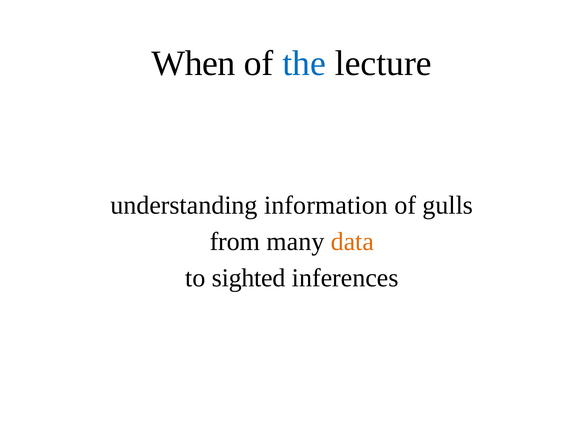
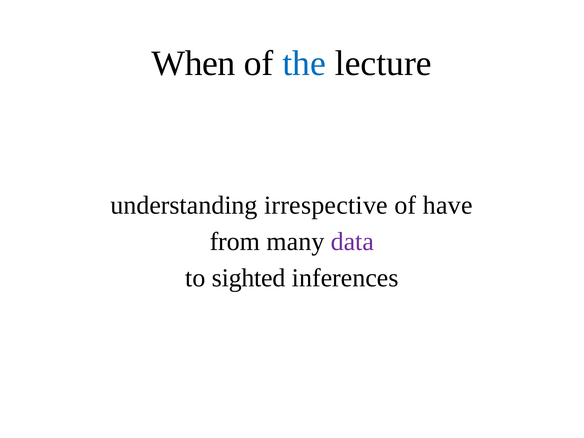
information: information -> irrespective (326, 205)
gulls: gulls -> have (448, 205)
data colour: orange -> purple (352, 242)
